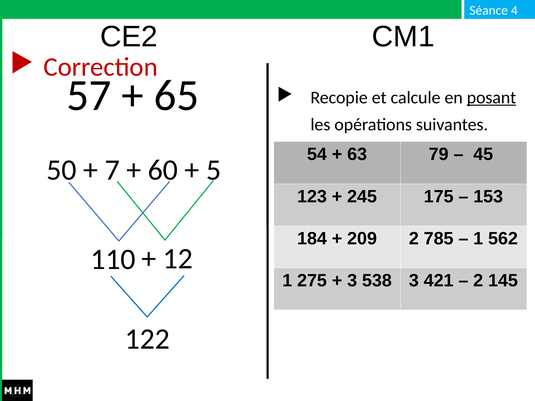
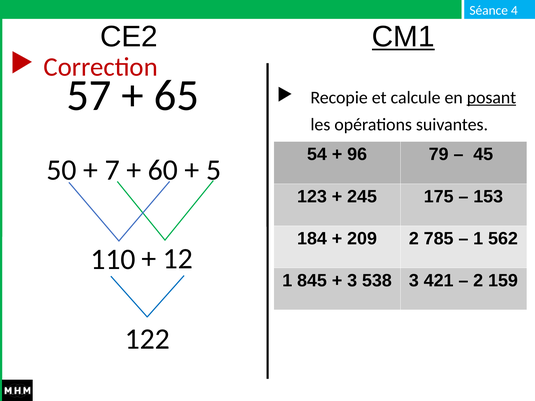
CM1 underline: none -> present (403, 37)
63: 63 -> 96 (357, 154)
275: 275 -> 845 (312, 281)
145: 145 -> 159 (503, 281)
